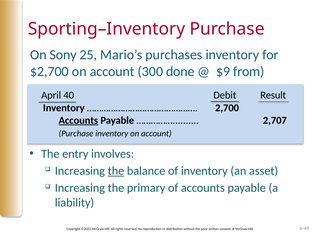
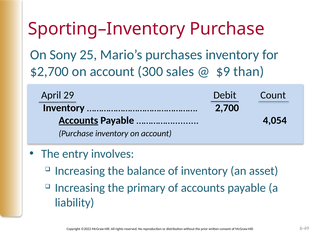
done: done -> sales (180, 71)
from: from -> than (249, 71)
40: 40 -> 29 (69, 95)
Result: Result -> Count (273, 95)
2,707: 2,707 -> 4,054 (275, 120)
the underline: present -> none (116, 171)
